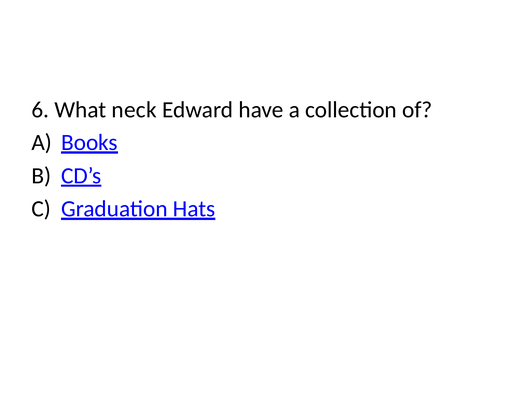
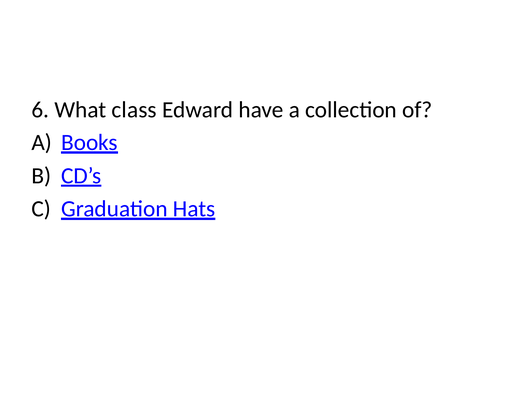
neck: neck -> class (134, 110)
